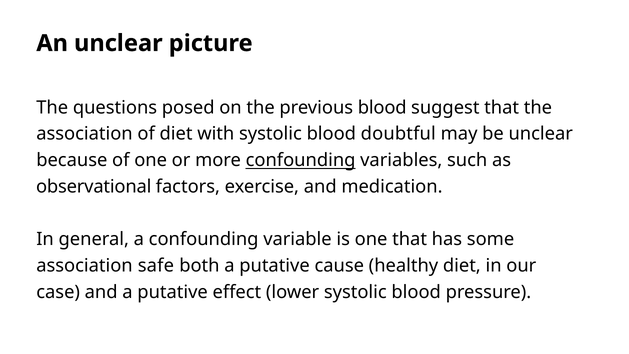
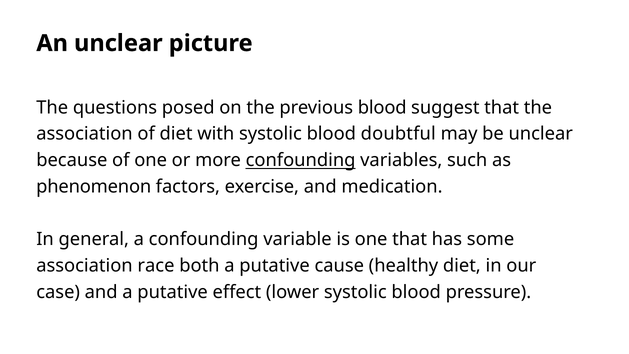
observational: observational -> phenomenon (94, 187)
safe: safe -> race (156, 266)
